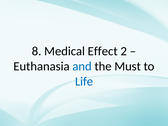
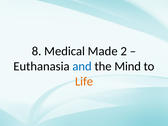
Effect: Effect -> Made (103, 51)
Must: Must -> Mind (128, 66)
Life colour: blue -> orange (84, 81)
